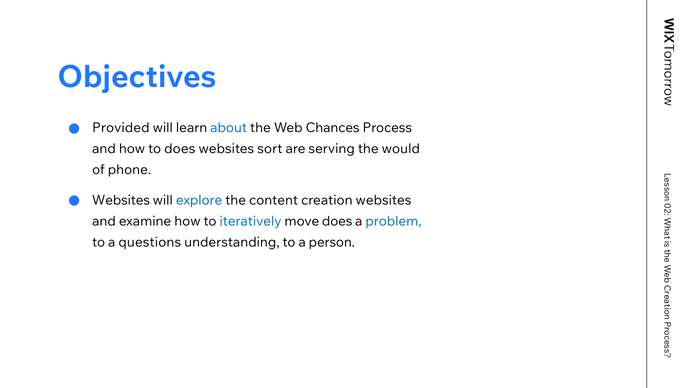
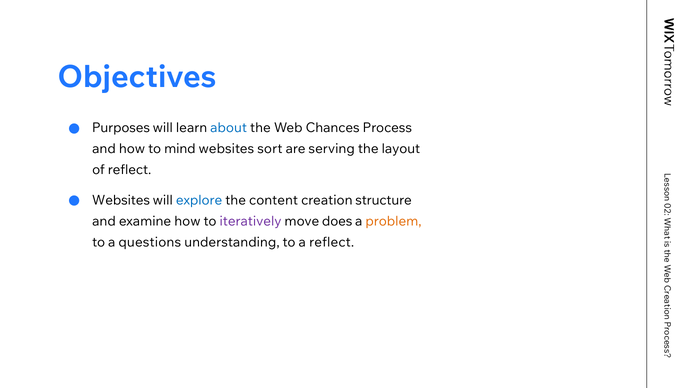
Provided: Provided -> Purposes (121, 128)
to does: does -> mind (180, 149)
would: would -> layout (401, 149)
of phone: phone -> reflect (130, 170)
creation websites: websites -> structure (384, 200)
iteratively colour: blue -> purple (251, 221)
problem colour: blue -> orange (393, 221)
a person: person -> reflect (332, 242)
